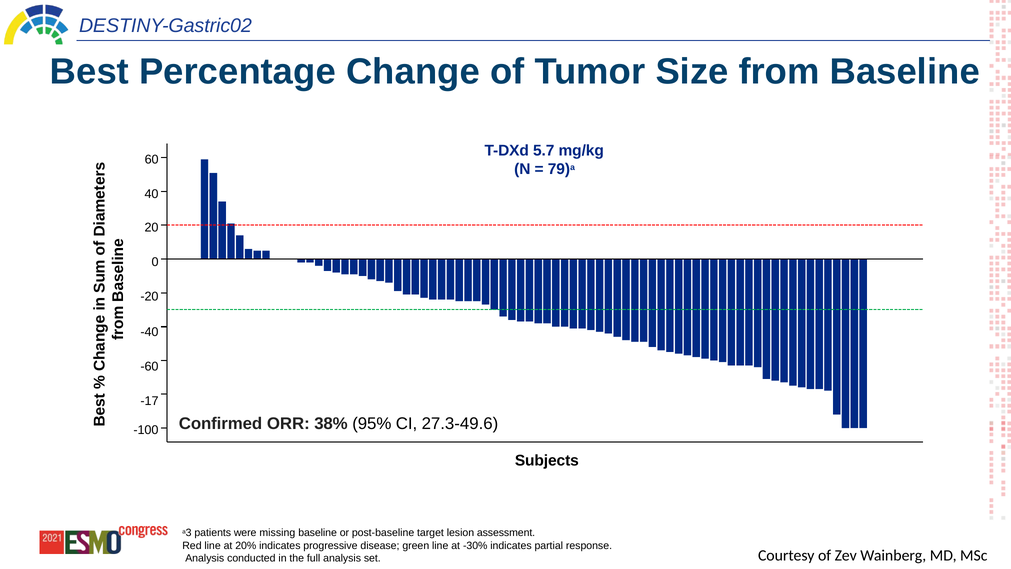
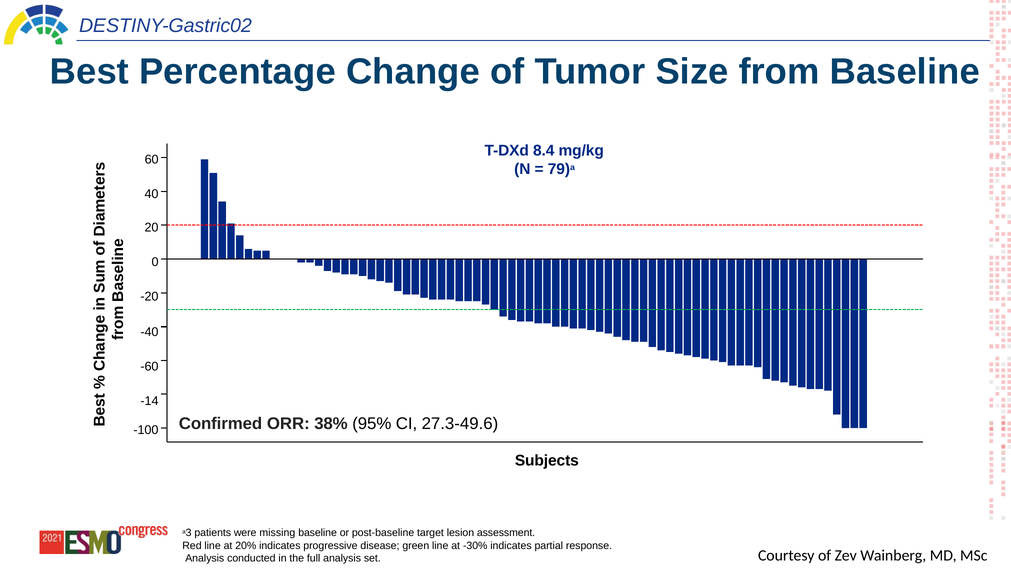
5.7: 5.7 -> 8.4 (544, 150)
-17: -17 -> -14 (150, 401)
